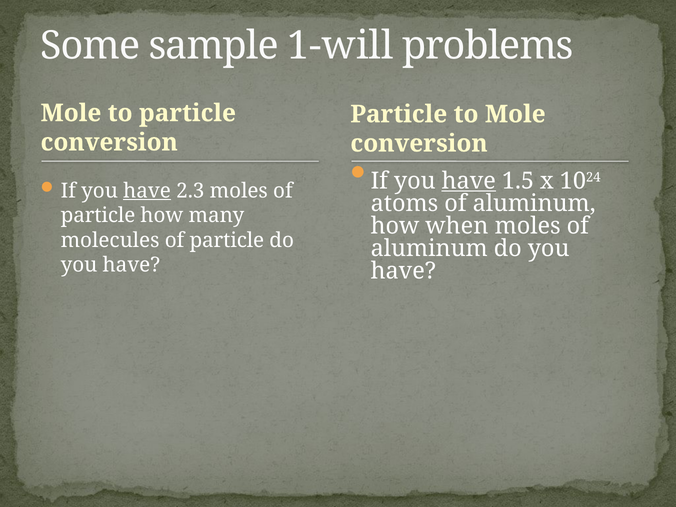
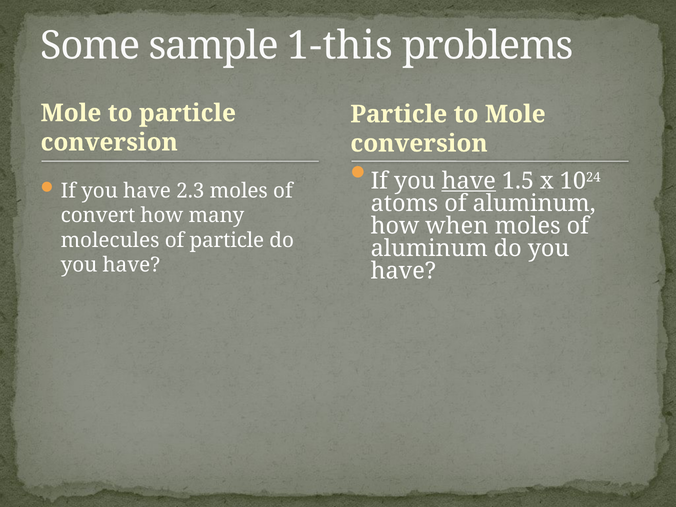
1-will: 1-will -> 1-this (340, 46)
have underline: present -> none (147, 191)
particle: particle -> convert (98, 216)
